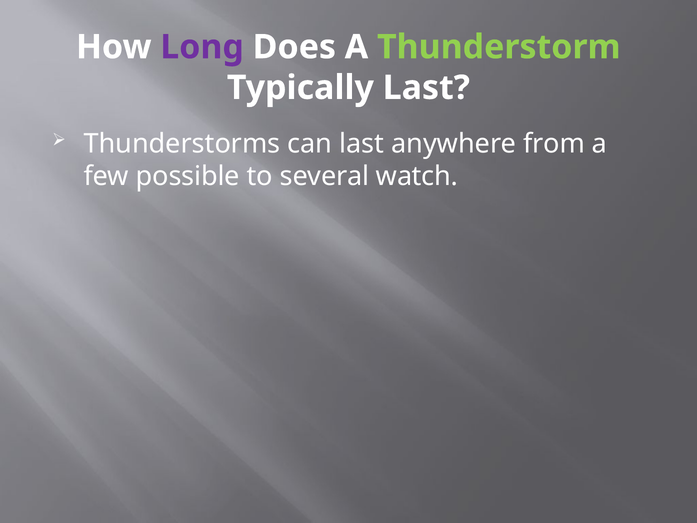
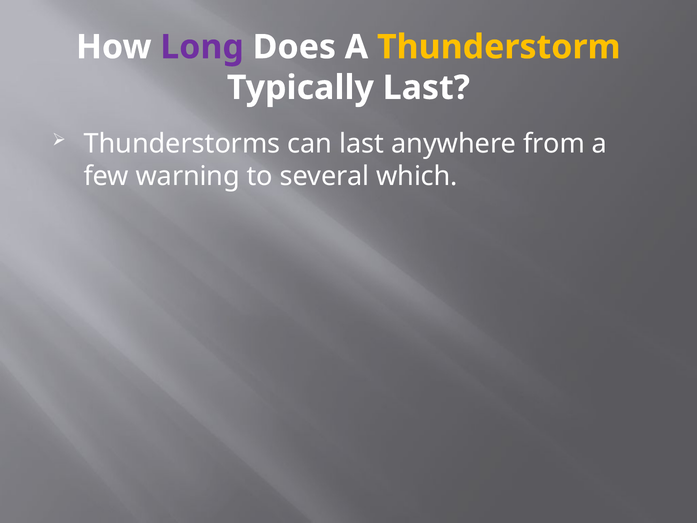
Thunderstorm colour: light green -> yellow (499, 47)
possible: possible -> warning (188, 176)
watch: watch -> which (417, 176)
